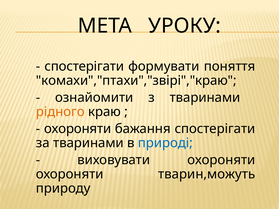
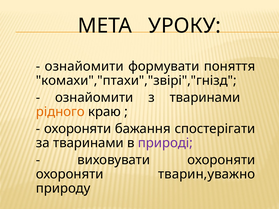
спостерігати: спостерігати -> ознайомити (84, 66)
комахи","птахи","звірі","краю: комахи","птахи","звірі","краю -> комахи","птахи","звірі","гнізд (136, 81)
природі colour: blue -> purple (165, 143)
тварин,можуть: тварин,можуть -> тварин,уважно (207, 174)
